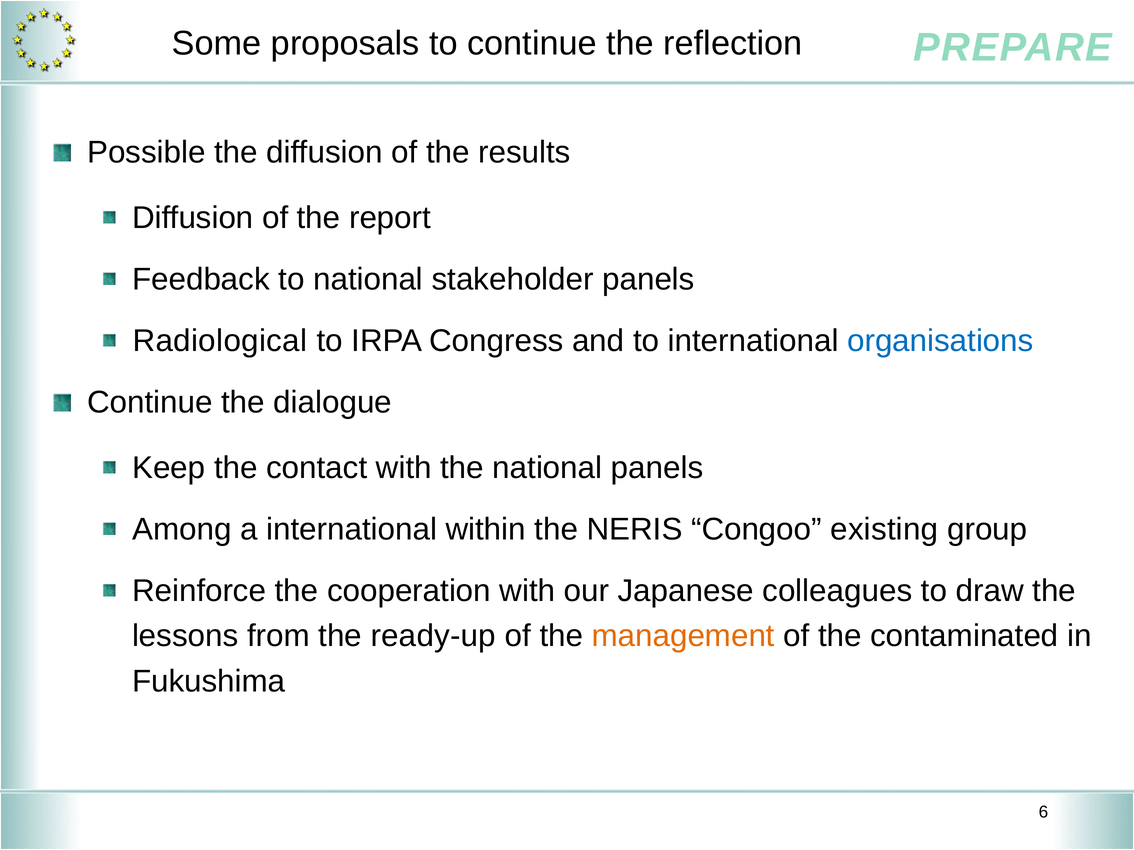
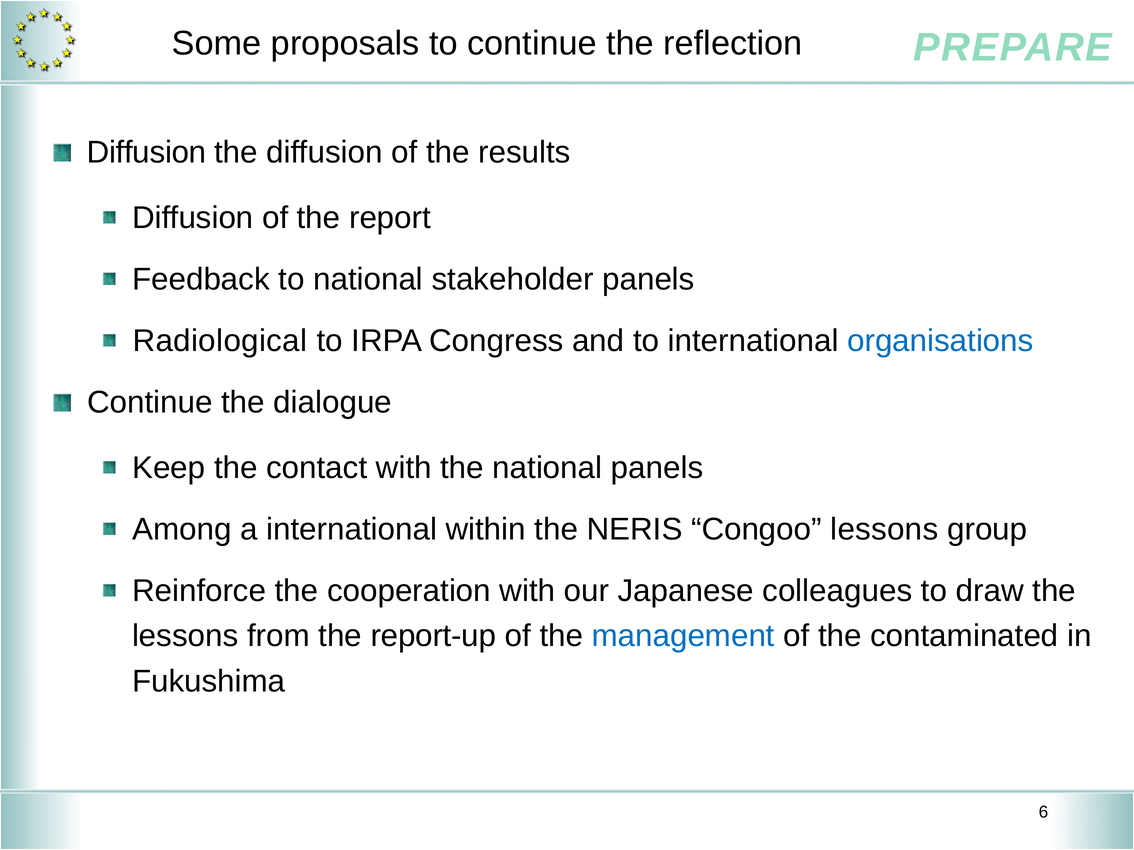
Possible: Possible -> Diffusion (146, 152)
Congoo existing: existing -> lessons (884, 530)
ready-up: ready-up -> report-up (433, 636)
management colour: orange -> blue (683, 636)
